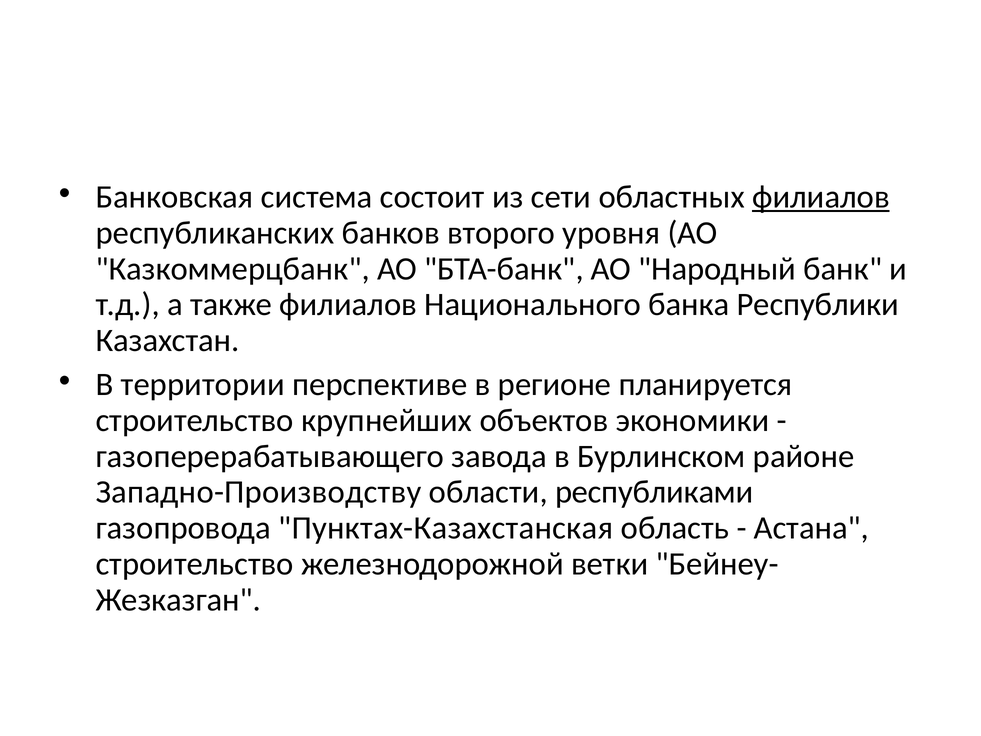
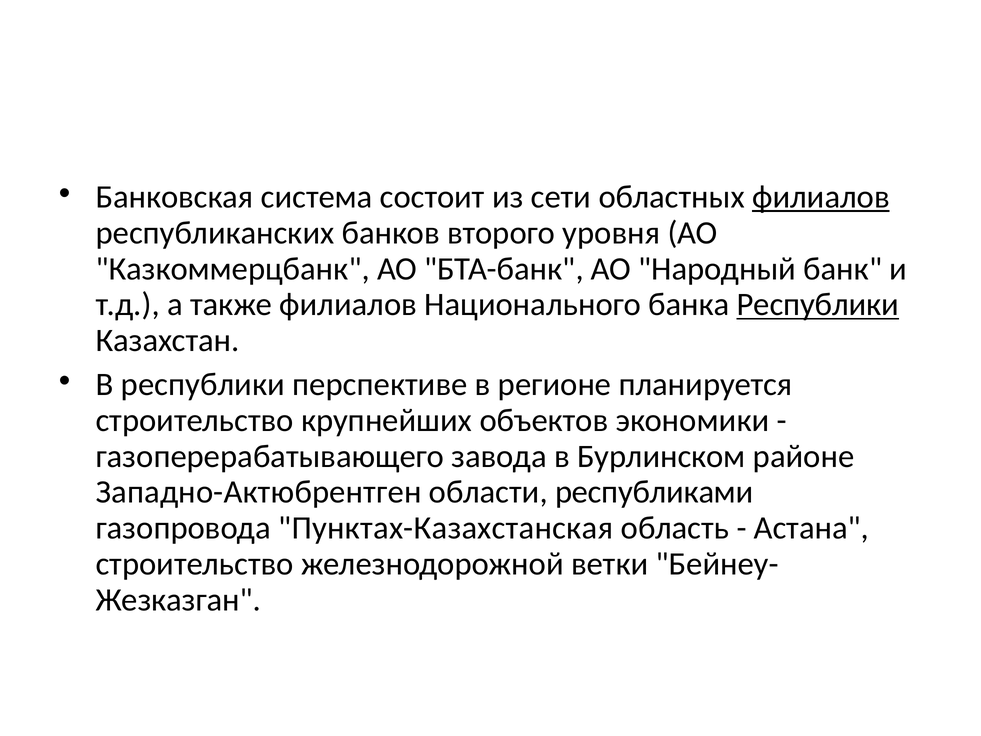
Республики underline: none -> present (818, 305)
В территории: территории -> республики (203, 384)
Западно-Производству: Западно-Производству -> Западно-Актюбрентген (259, 492)
